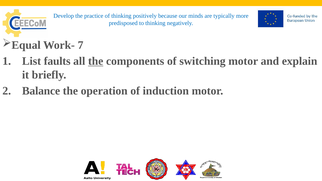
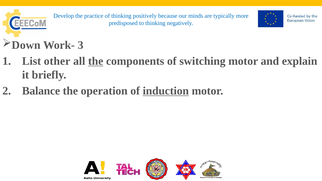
Equal: Equal -> Down (26, 45)
7: 7 -> 3 (81, 45)
faults: faults -> other (57, 61)
induction underline: none -> present (166, 91)
